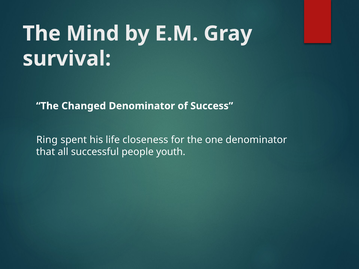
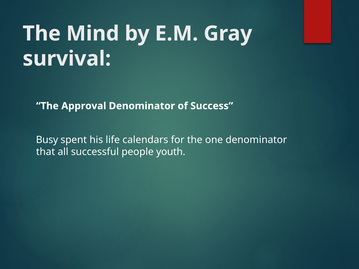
Changed: Changed -> Approval (84, 106)
Ring: Ring -> Busy (47, 140)
closeness: closeness -> calendars (145, 140)
